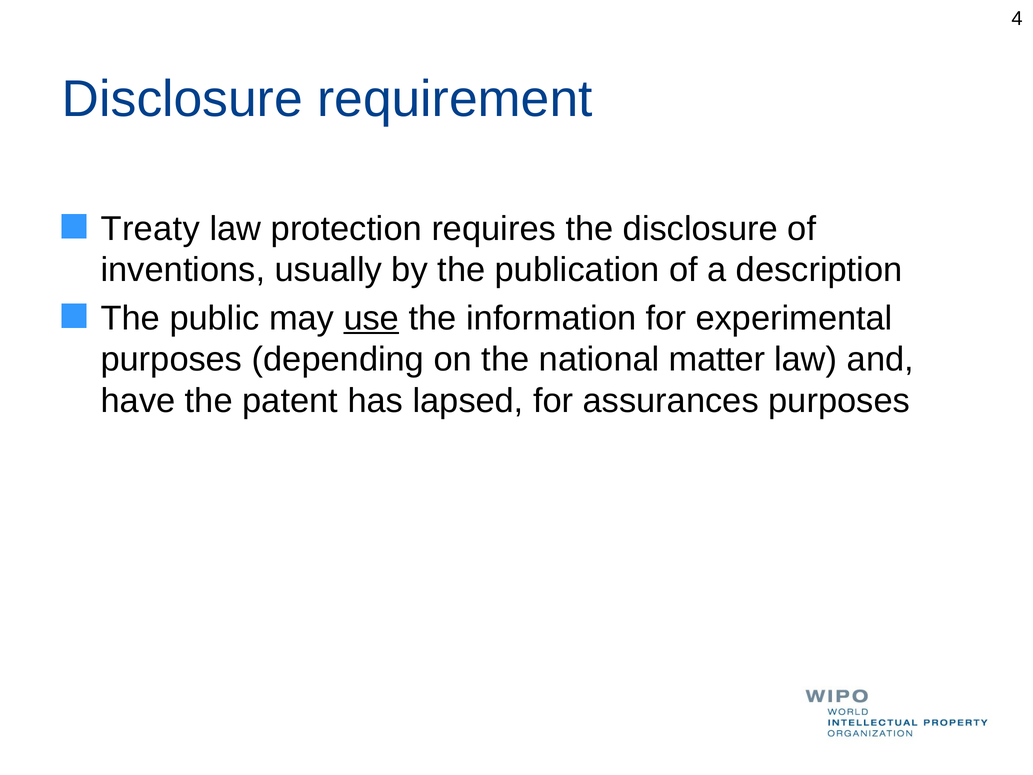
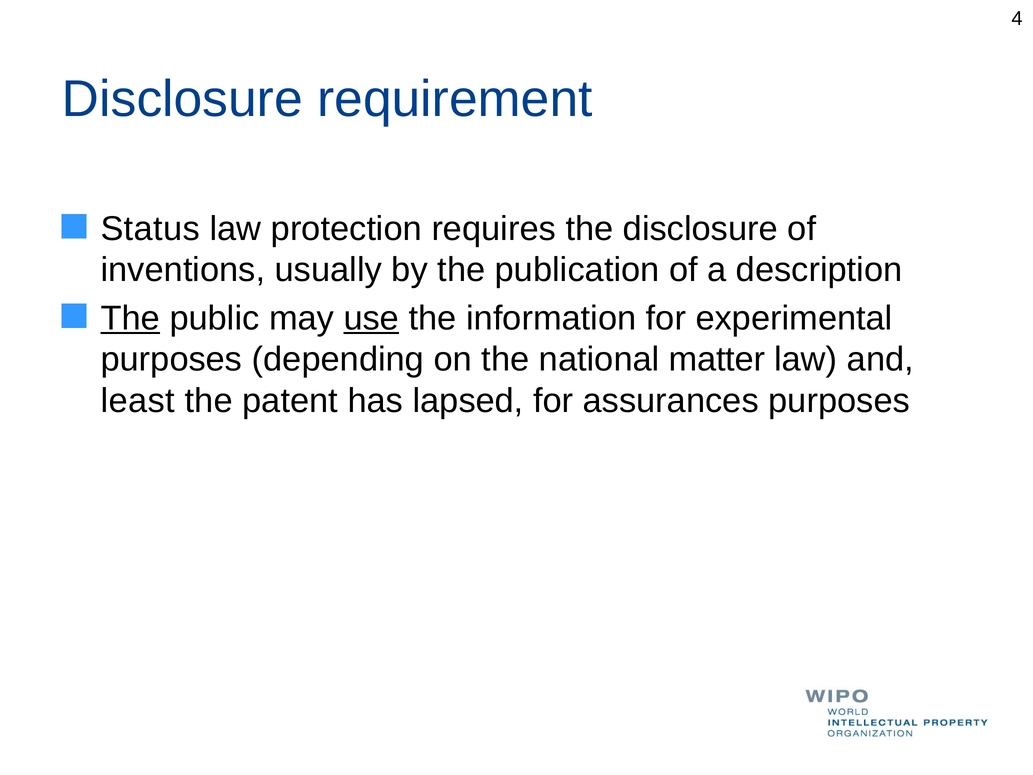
Treaty: Treaty -> Status (150, 229)
The underline: none -> present (130, 318)
have: have -> least (138, 401)
